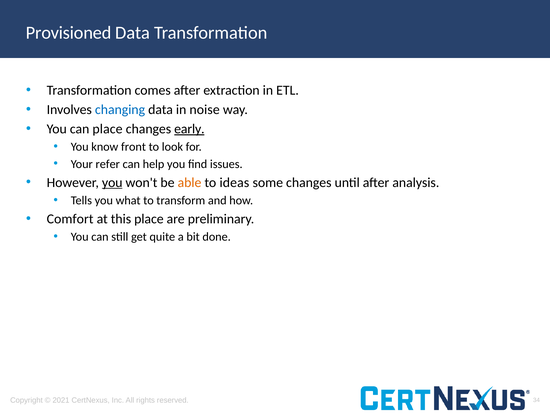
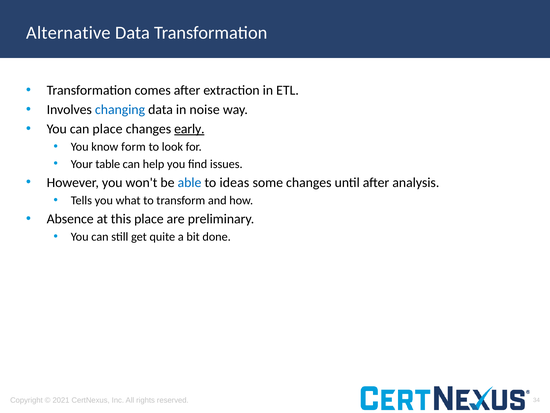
Provisioned: Provisioned -> Alternative (69, 33)
front: front -> form (133, 147)
refer: refer -> table (108, 164)
you underline: present -> none (112, 182)
able colour: orange -> blue (189, 182)
Comfort: Comfort -> Absence (70, 219)
